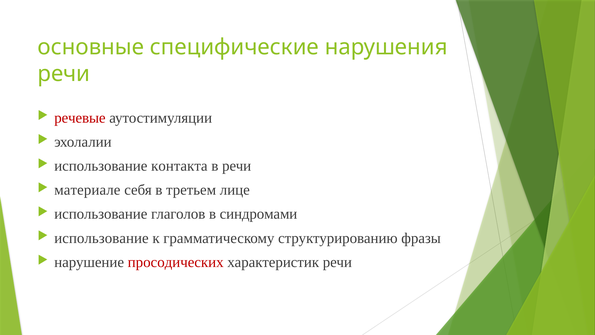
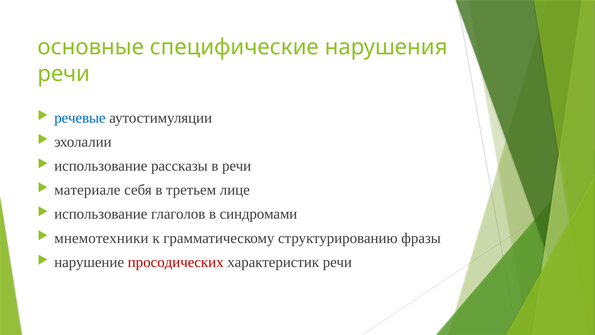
речевые colour: red -> blue (80, 118)
контакта: контакта -> рассказы (179, 166)
использование: использование -> мнемотехники (101, 238)
